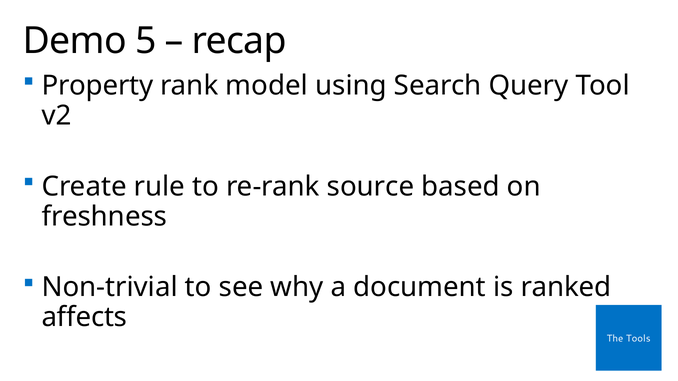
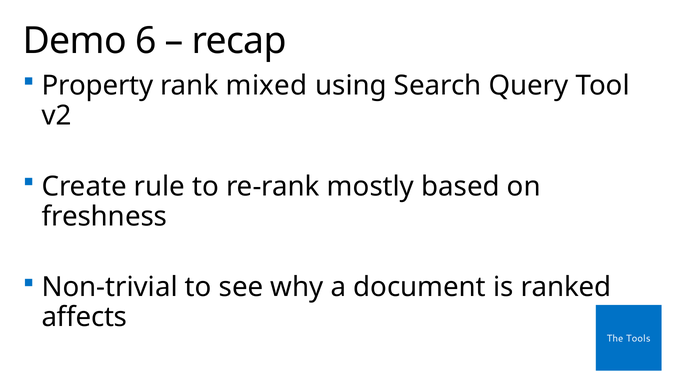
5: 5 -> 6 (146, 41)
model: model -> mixed (267, 86)
source: source -> mostly (370, 187)
